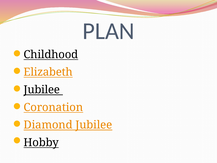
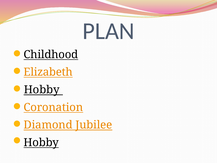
Jubilee: Jubilee -> Hobby (42, 90)
